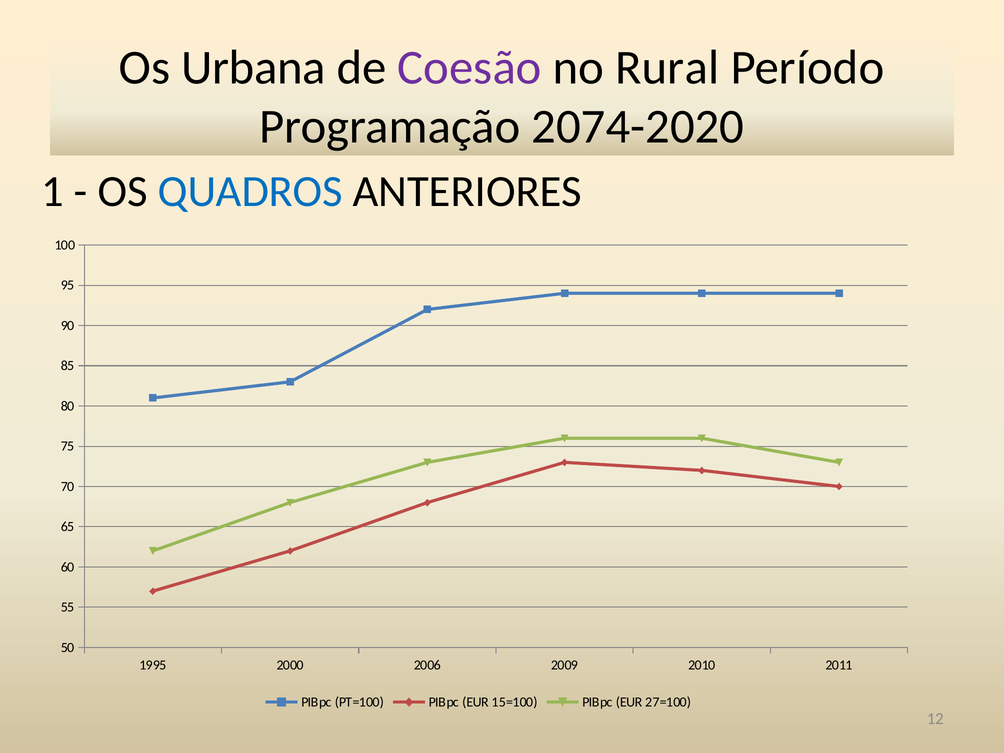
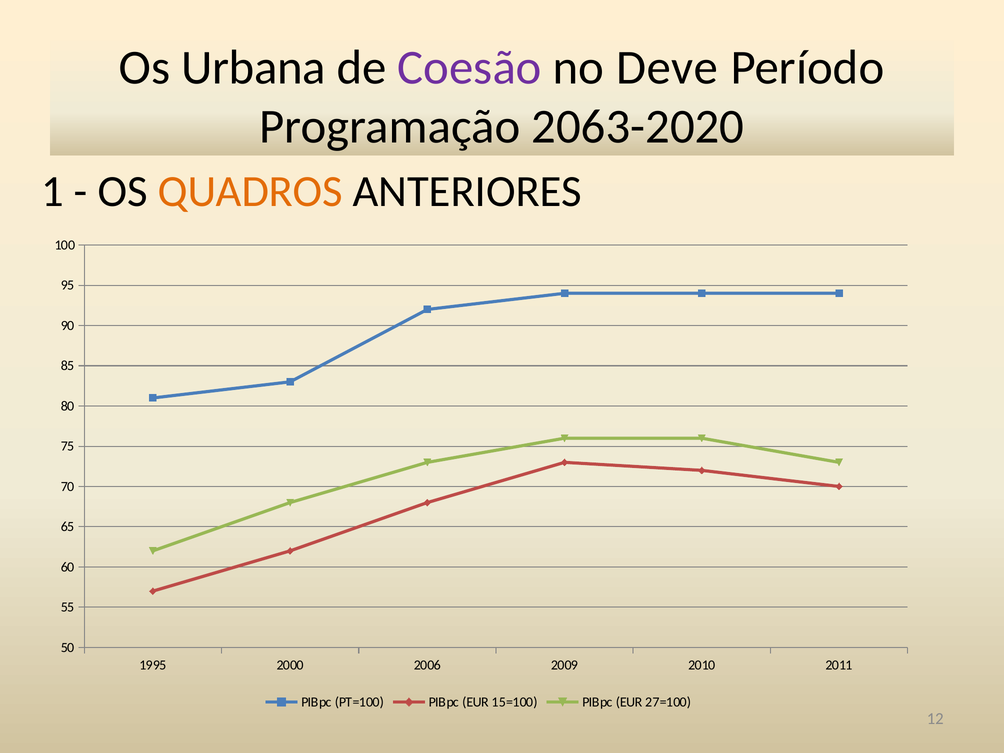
Rural: Rural -> Deve (667, 68)
2074-2020: 2074-2020 -> 2063-2020 (638, 126)
QUADROS colour: blue -> orange (250, 192)
